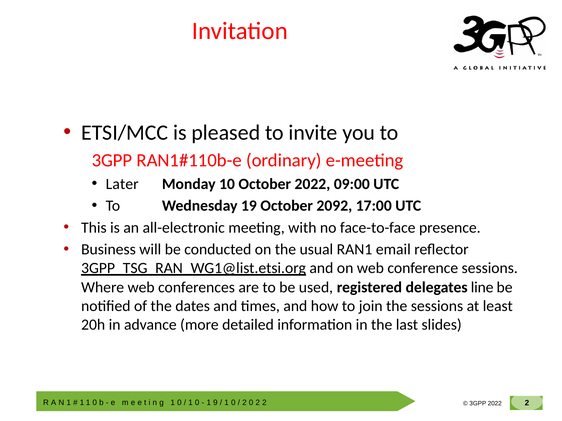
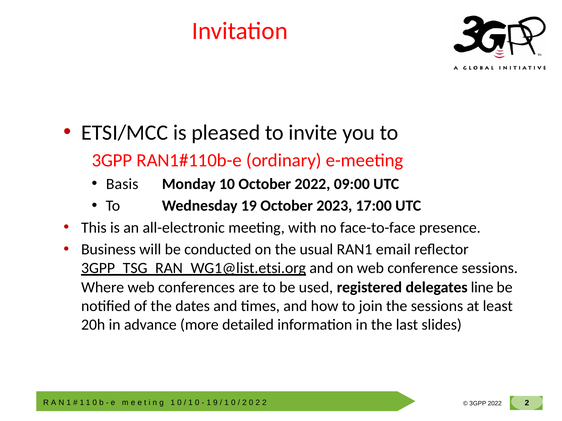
Later: Later -> Basis (122, 184)
2092: 2092 -> 2023 (334, 206)
